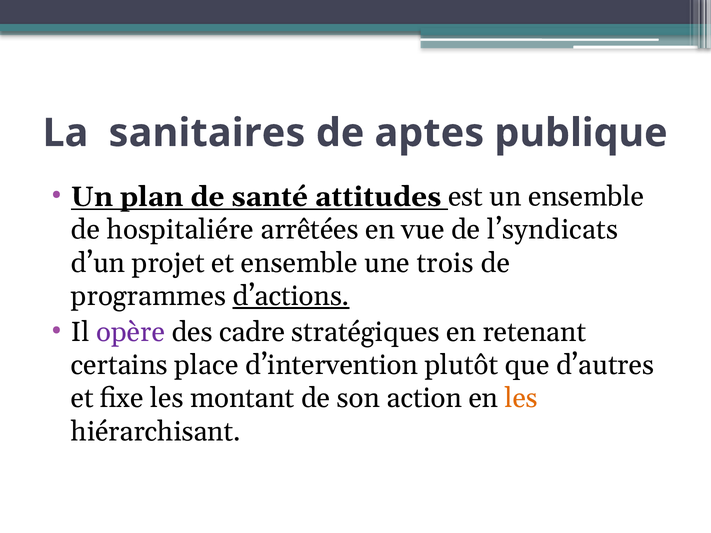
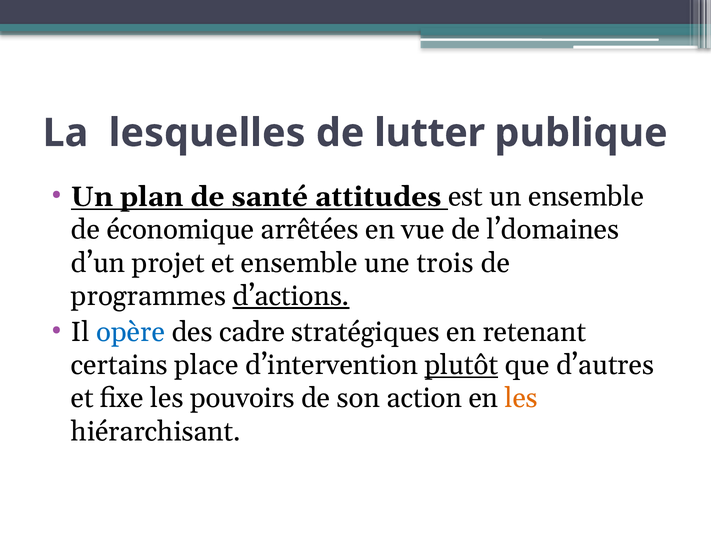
sanitaires: sanitaires -> lesquelles (207, 133)
aptes: aptes -> lutter (430, 133)
hospitaliére: hospitaliére -> économique (180, 230)
l’syndicats: l’syndicats -> l’domaines (553, 230)
opère colour: purple -> blue (131, 332)
plutôt underline: none -> present (461, 365)
montant: montant -> pouvoirs (242, 399)
